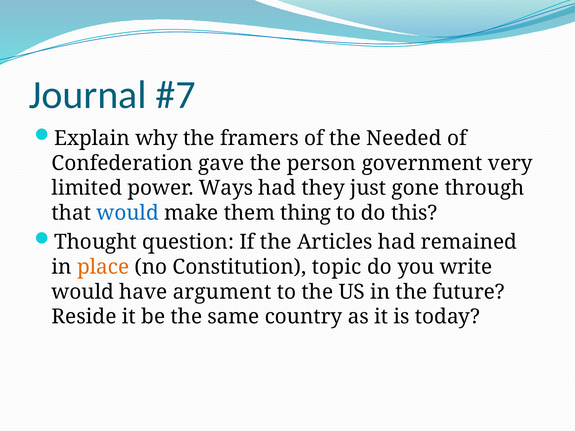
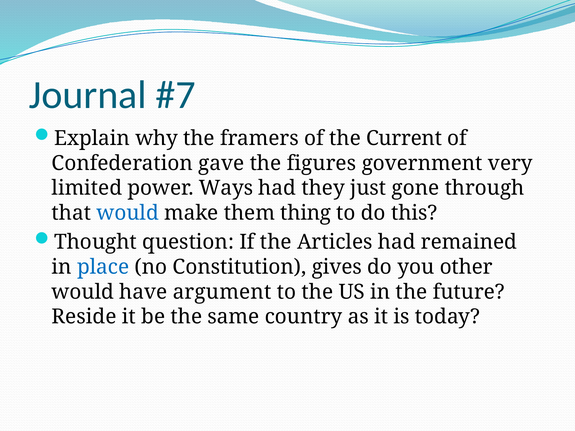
Needed: Needed -> Current (404, 138)
person: person -> figures (321, 163)
place colour: orange -> blue (103, 267)
topic: topic -> gives (337, 267)
write: write -> other (466, 267)
